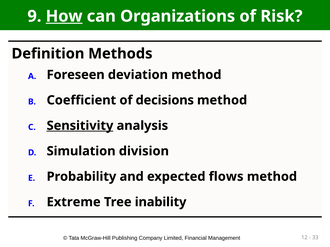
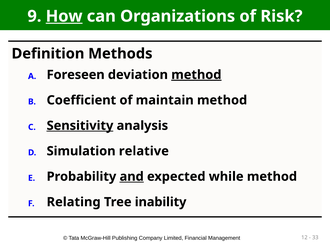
method underline: none -> present (196, 75)
decisions: decisions -> maintain (165, 100)
division: division -> relative (144, 151)
and underline: none -> present (132, 177)
flows: flows -> while (226, 177)
Extreme: Extreme -> Relating (74, 202)
